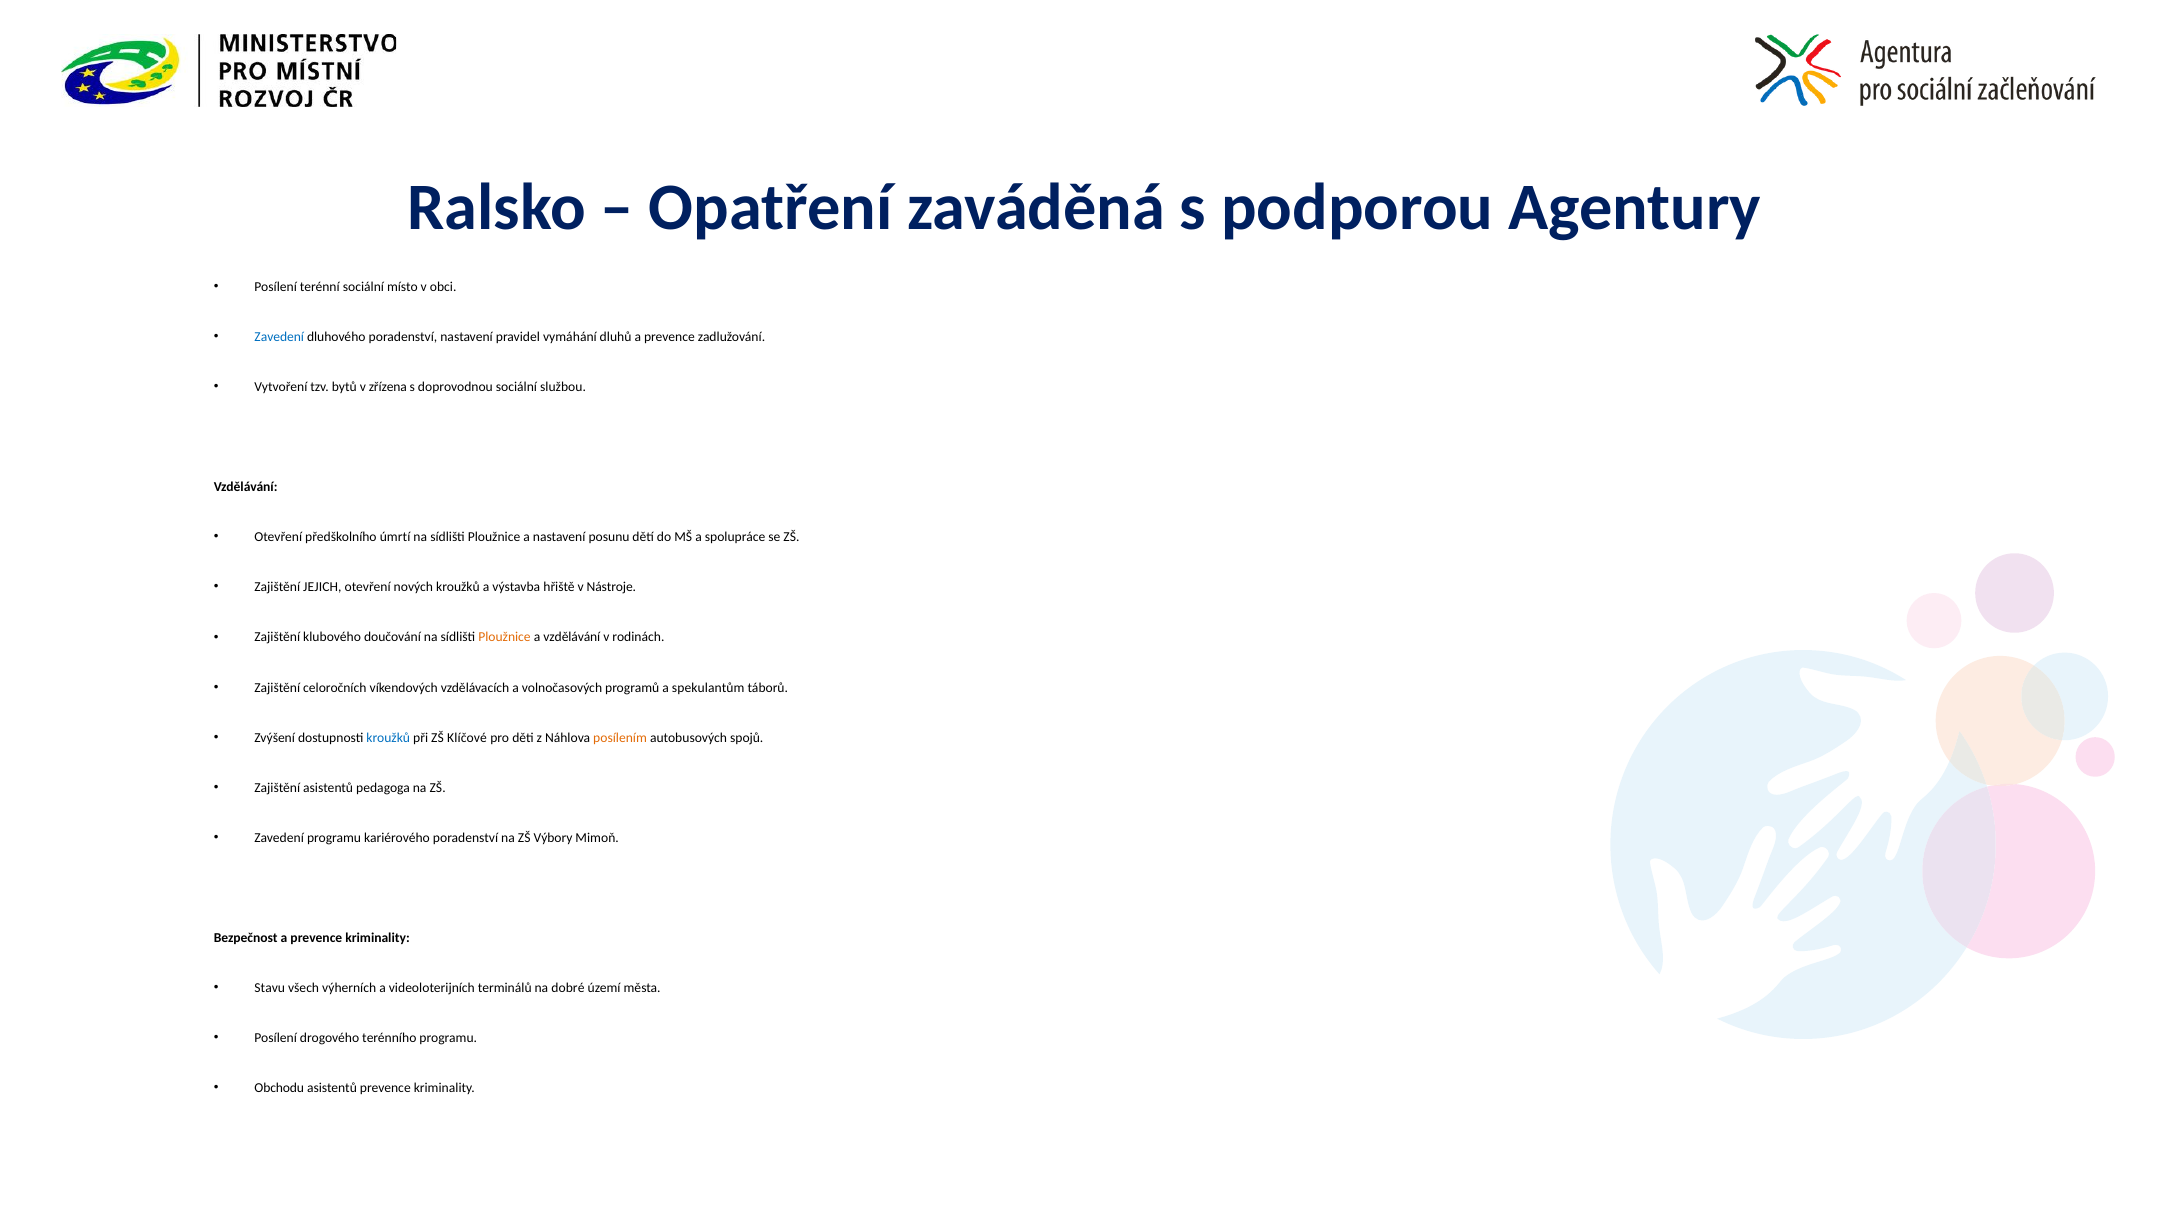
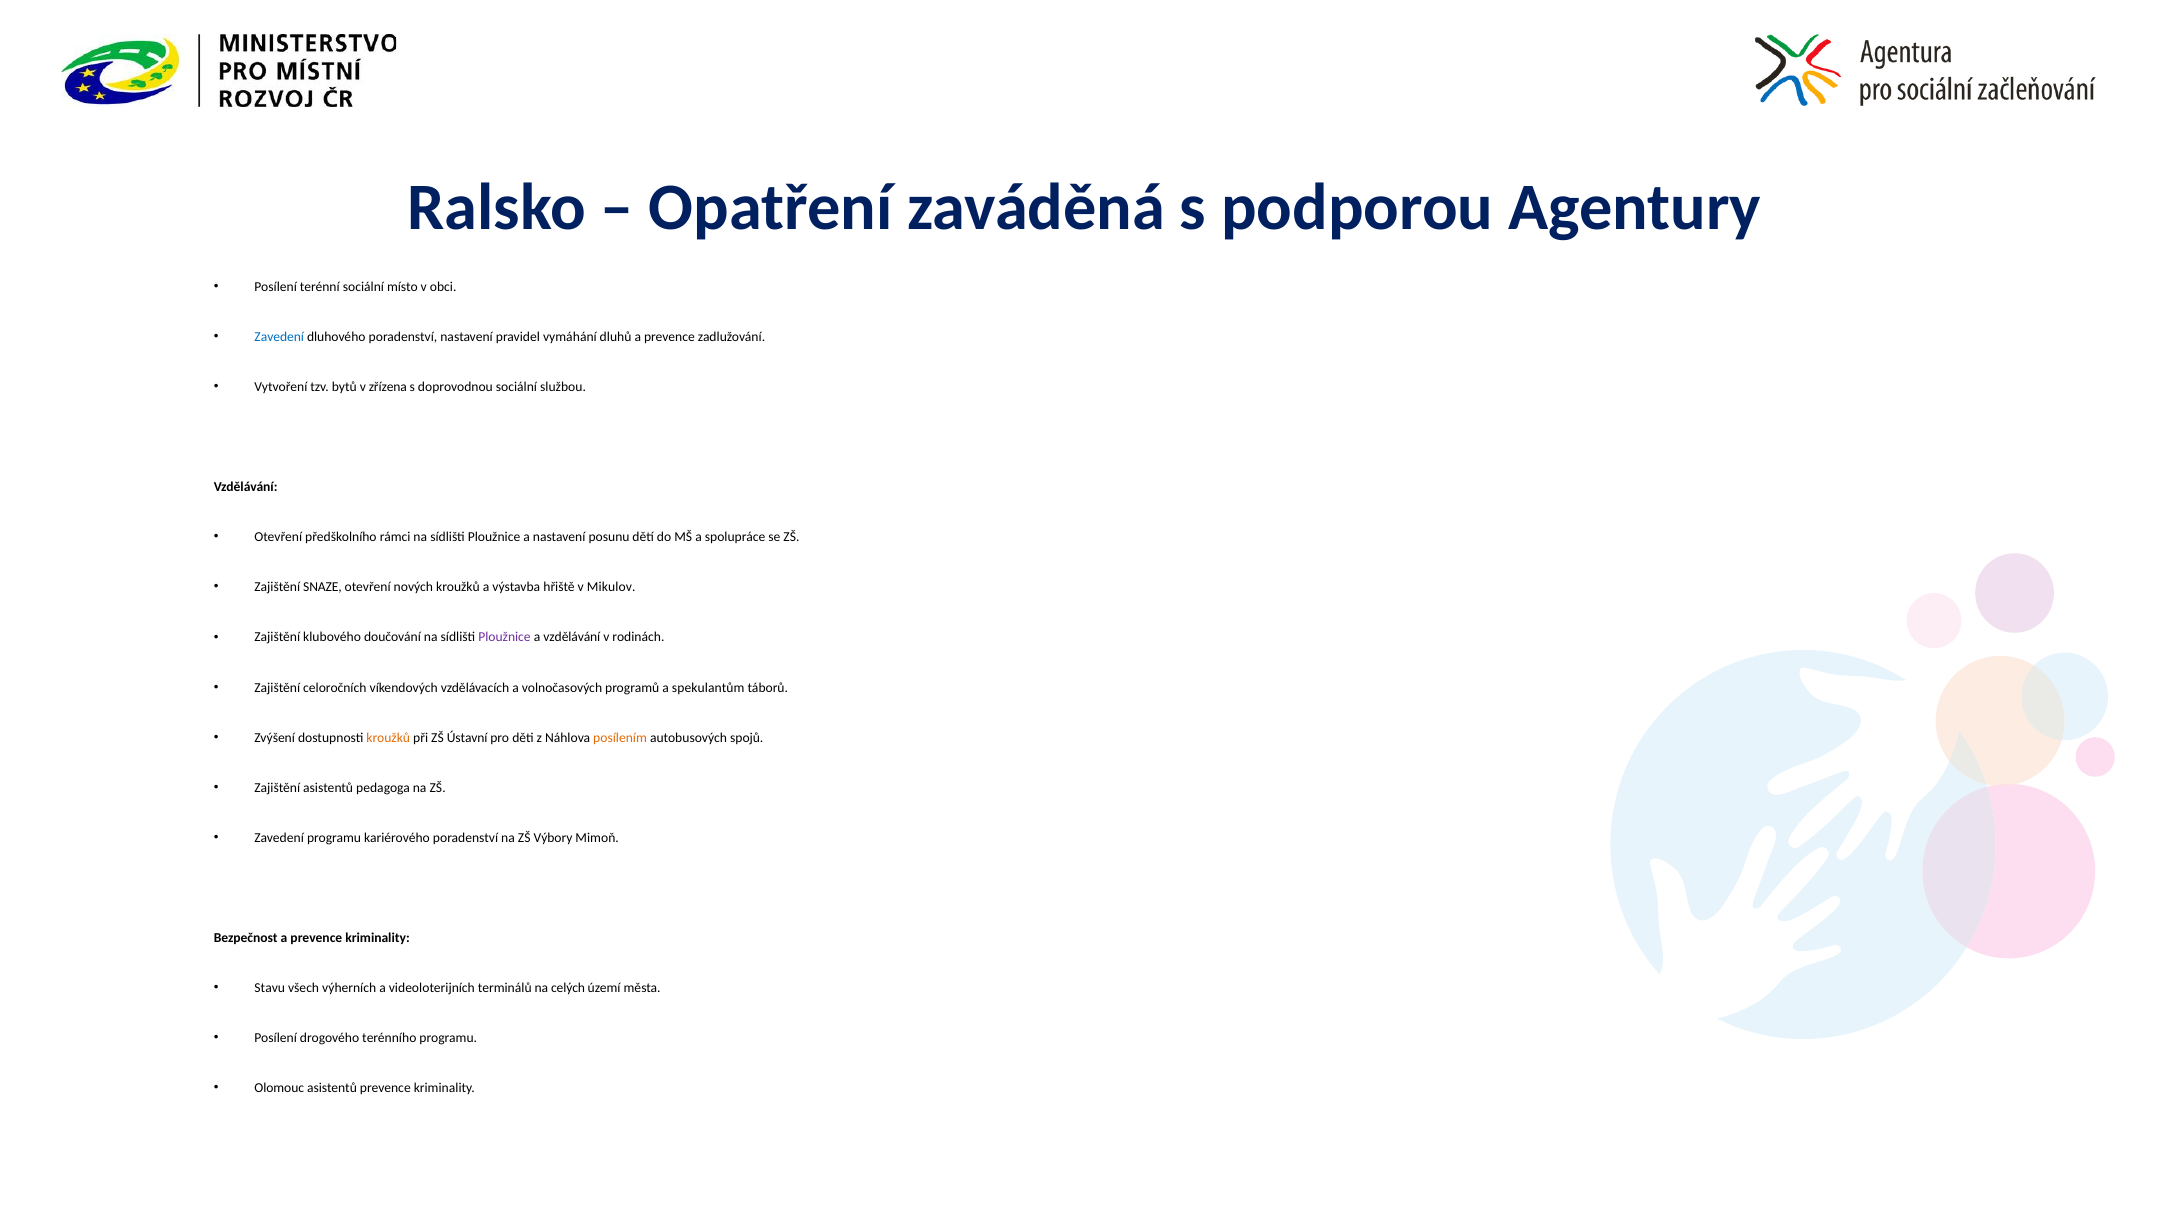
úmrtí: úmrtí -> rámci (395, 537)
JEJICH: JEJICH -> SNAZE (323, 587)
Nástroje: Nástroje -> Mikulov (611, 587)
Ploužnice colour: orange -> purple (505, 638)
kroužků colour: blue -> orange (388, 738)
Klíčové: Klíčové -> Ústavní (467, 738)
dobré: dobré -> celých (568, 988)
Obchodu: Obchodu -> Olomouc (279, 1088)
